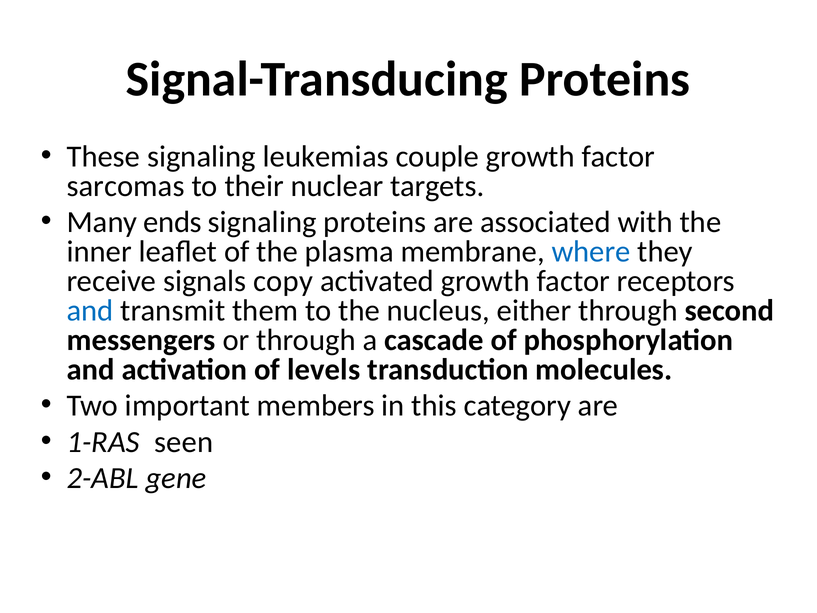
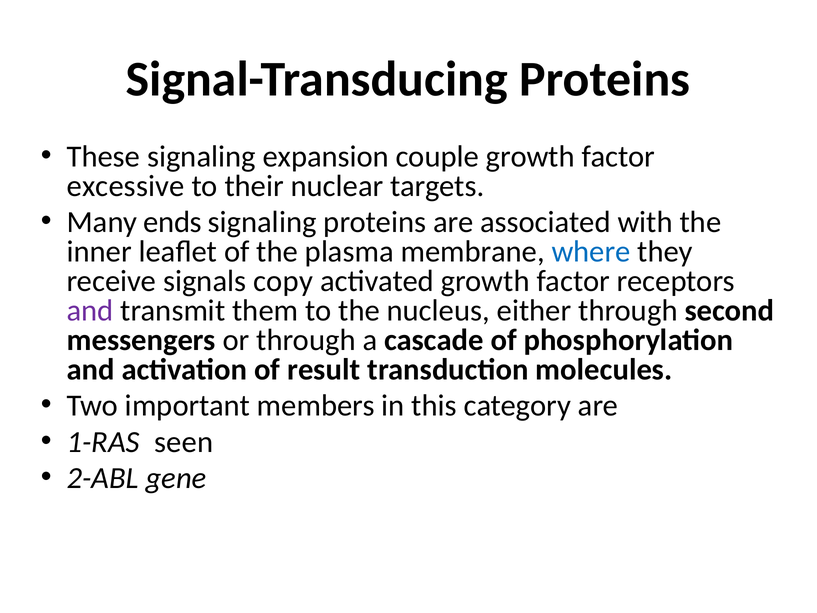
leukemias: leukemias -> expansion (326, 156)
sarcomas: sarcomas -> excessive (126, 186)
and colour: blue -> purple (90, 310)
levels: levels -> result (324, 369)
